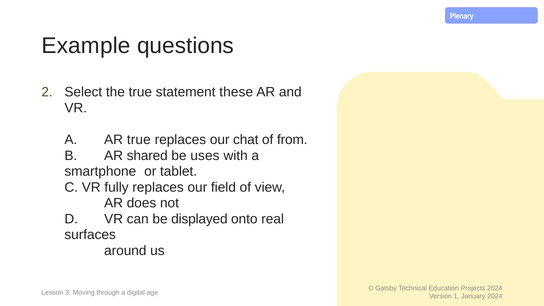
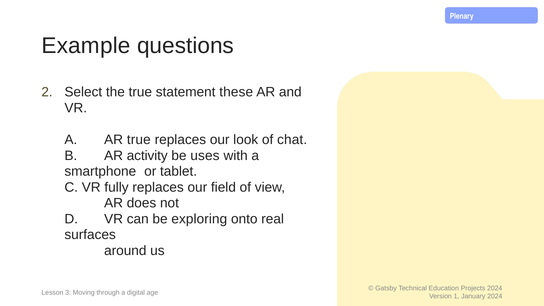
chat: chat -> look (246, 140)
from: from -> chat (292, 140)
shared: shared -> activity (147, 156)
displayed: displayed -> exploring (199, 219)
